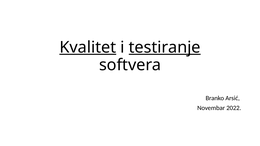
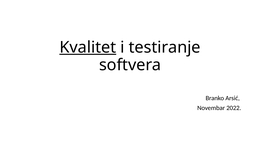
testiranje underline: present -> none (165, 47)
